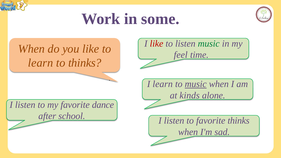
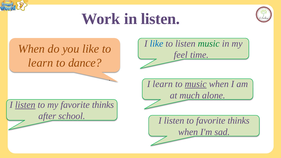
in some: some -> listen (160, 19)
like colour: red -> blue (157, 44)
to thinks: thinks -> dance (85, 63)
kinds: kinds -> much (190, 95)
listen underline: none -> present (25, 105)
my favorite dance: dance -> thinks (103, 105)
